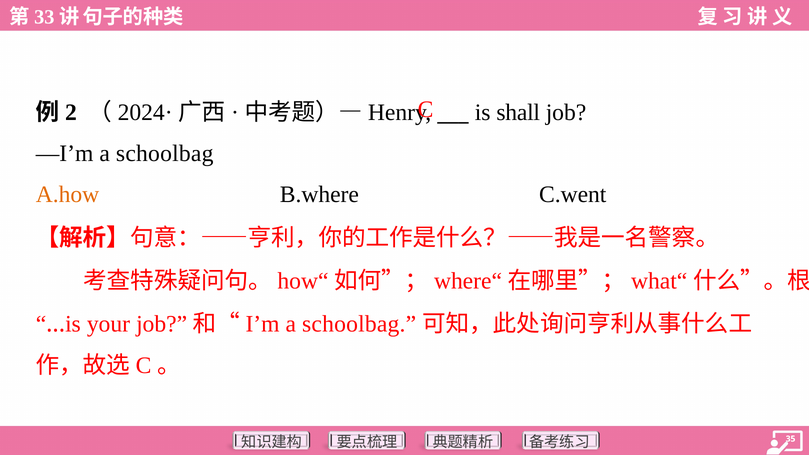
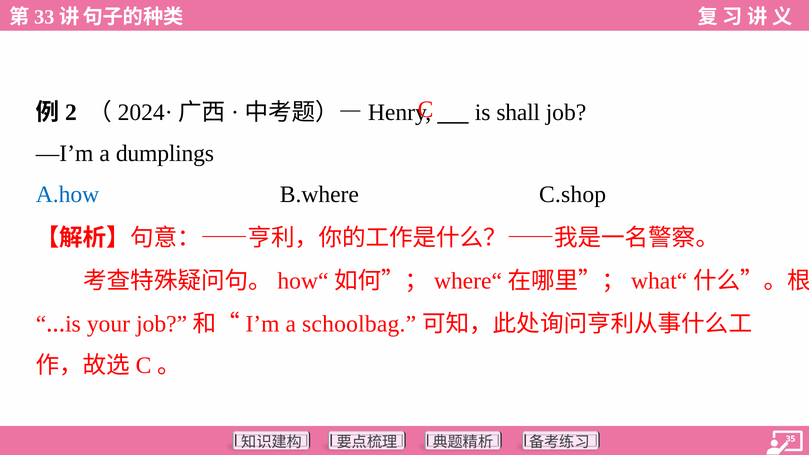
—I’m a schoolbag: schoolbag -> dumplings (165, 154)
A.how colour: orange -> blue (68, 195)
C.went: C.went -> C.shop (573, 195)
